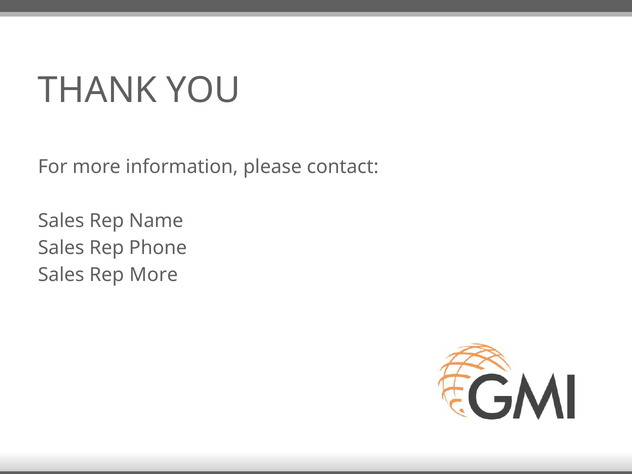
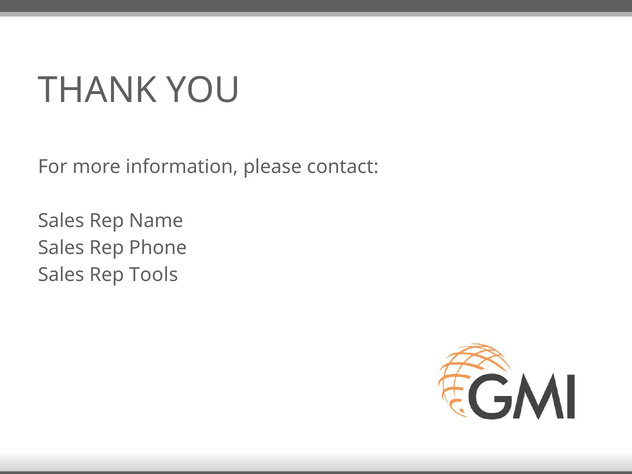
Rep More: More -> Tools (154, 275)
